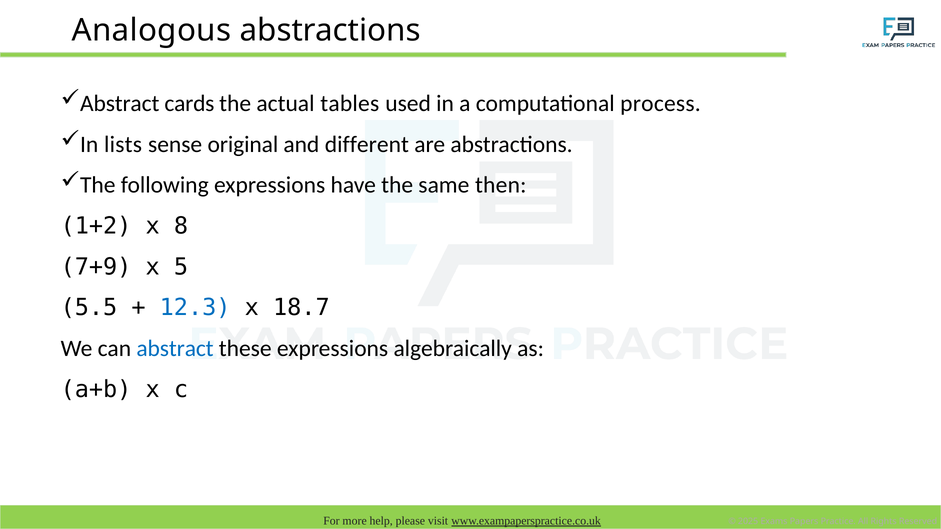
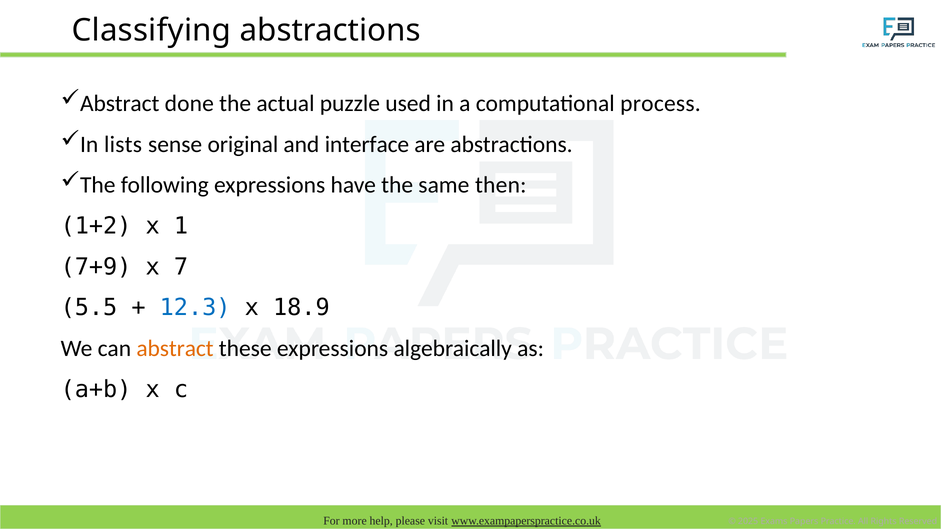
Analogous: Analogous -> Classifying (151, 30)
cards: cards -> done (189, 104)
tables: tables -> puzzle (350, 104)
different: different -> interface (367, 144)
8: 8 -> 1 (181, 226)
5: 5 -> 7 (181, 267)
18.7: 18.7 -> 18.9 (301, 308)
abstract colour: blue -> orange (175, 349)
